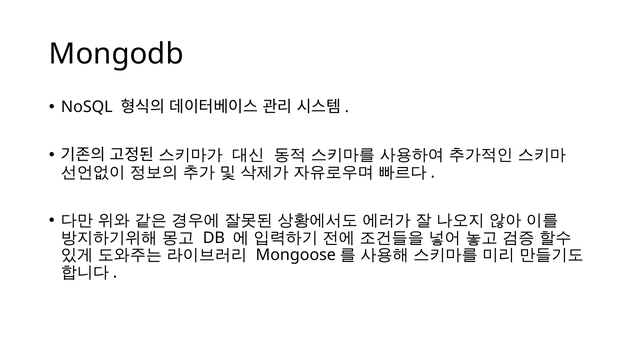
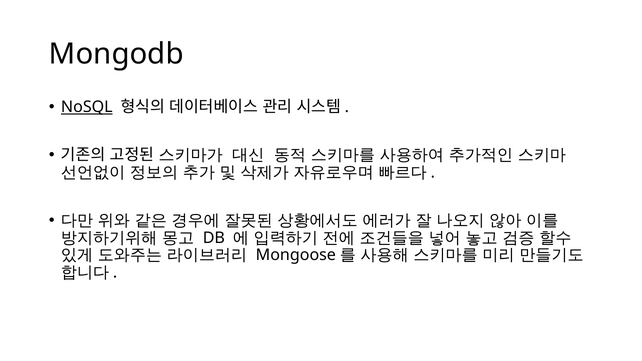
NoSQL underline: none -> present (87, 107)
